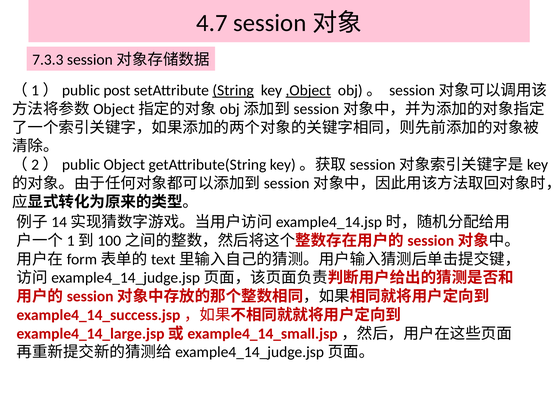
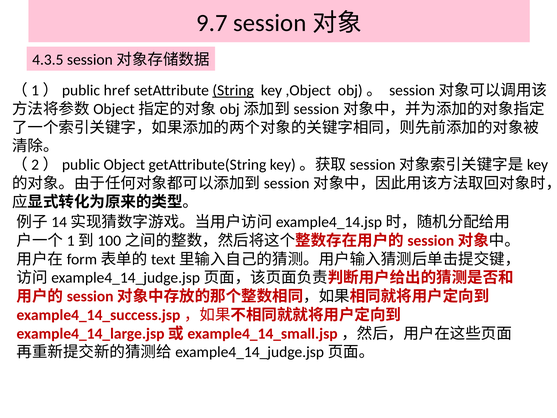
4.7: 4.7 -> 9.7 (212, 23)
7.3.3: 7.3.3 -> 4.3.5 (48, 60)
post: post -> href (117, 90)
,Object underline: present -> none (308, 90)
